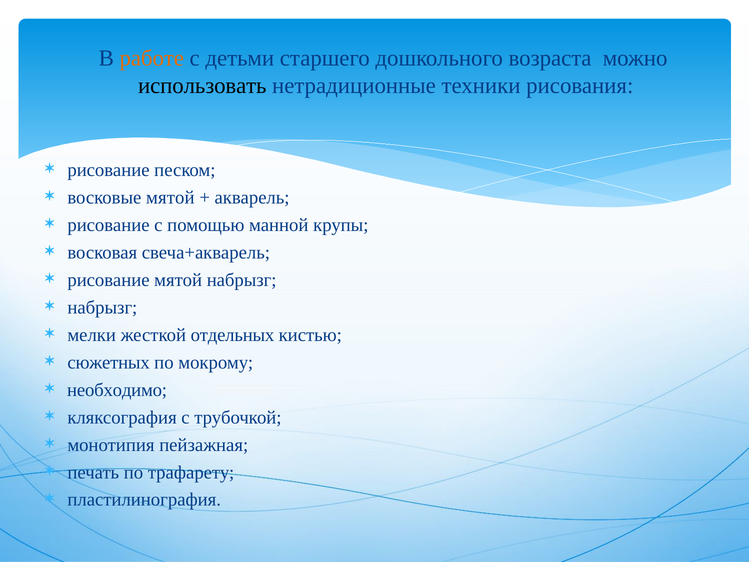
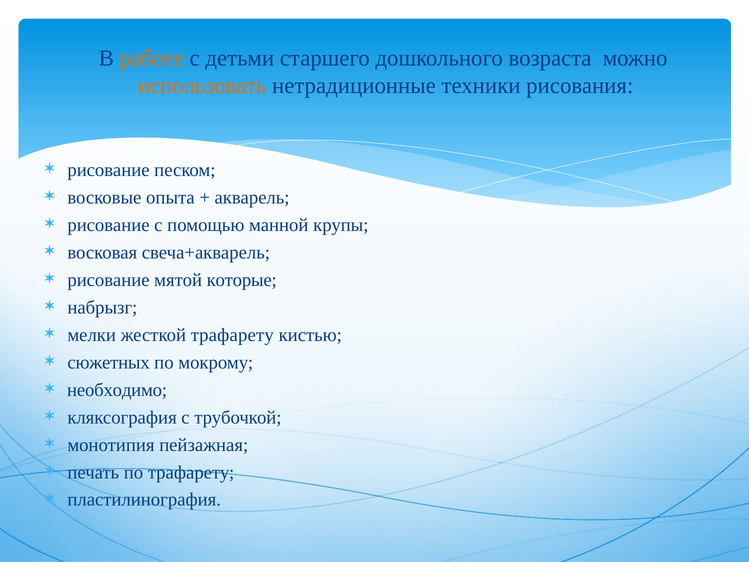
использовать colour: black -> orange (202, 86)
восковые мятой: мятой -> опыта (170, 198)
мятой набрызг: набрызг -> которые (242, 280)
жесткой отдельных: отдельных -> трафарету (232, 335)
